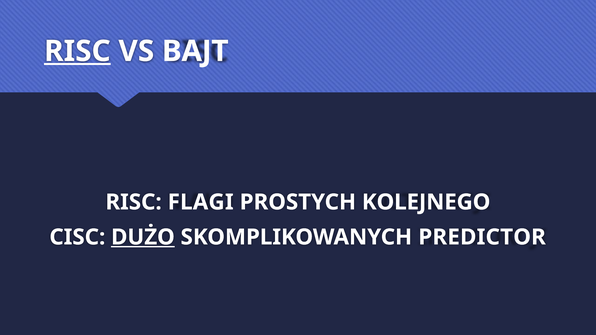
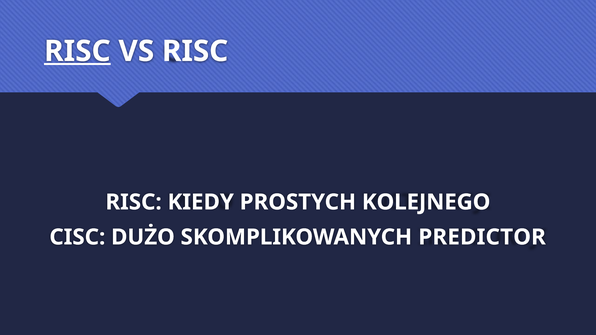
VS BAJT: BAJT -> RISC (195, 51)
FLAGI: FLAGI -> KIEDY (201, 202)
DUŻO underline: present -> none (143, 237)
